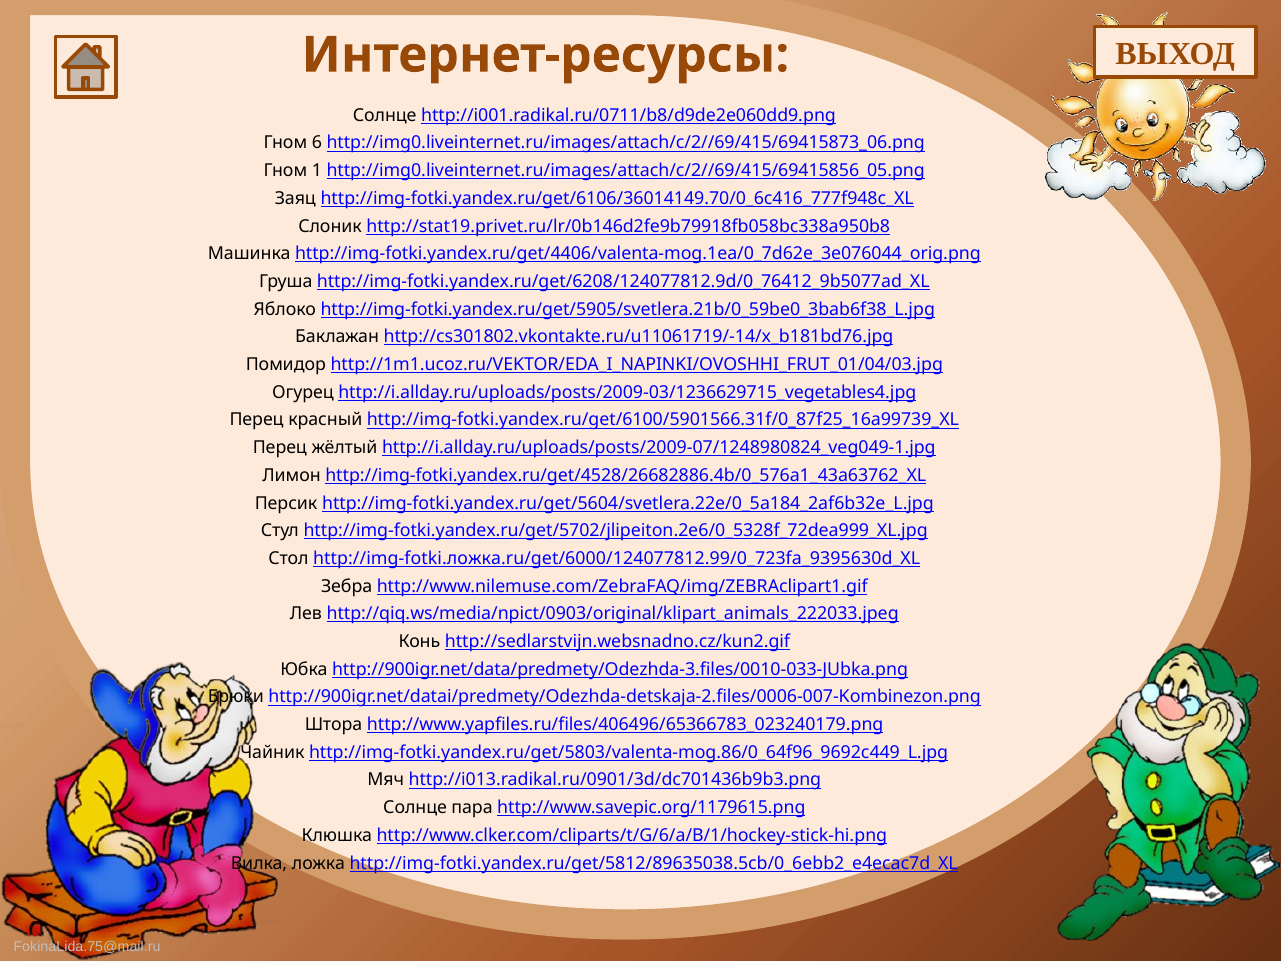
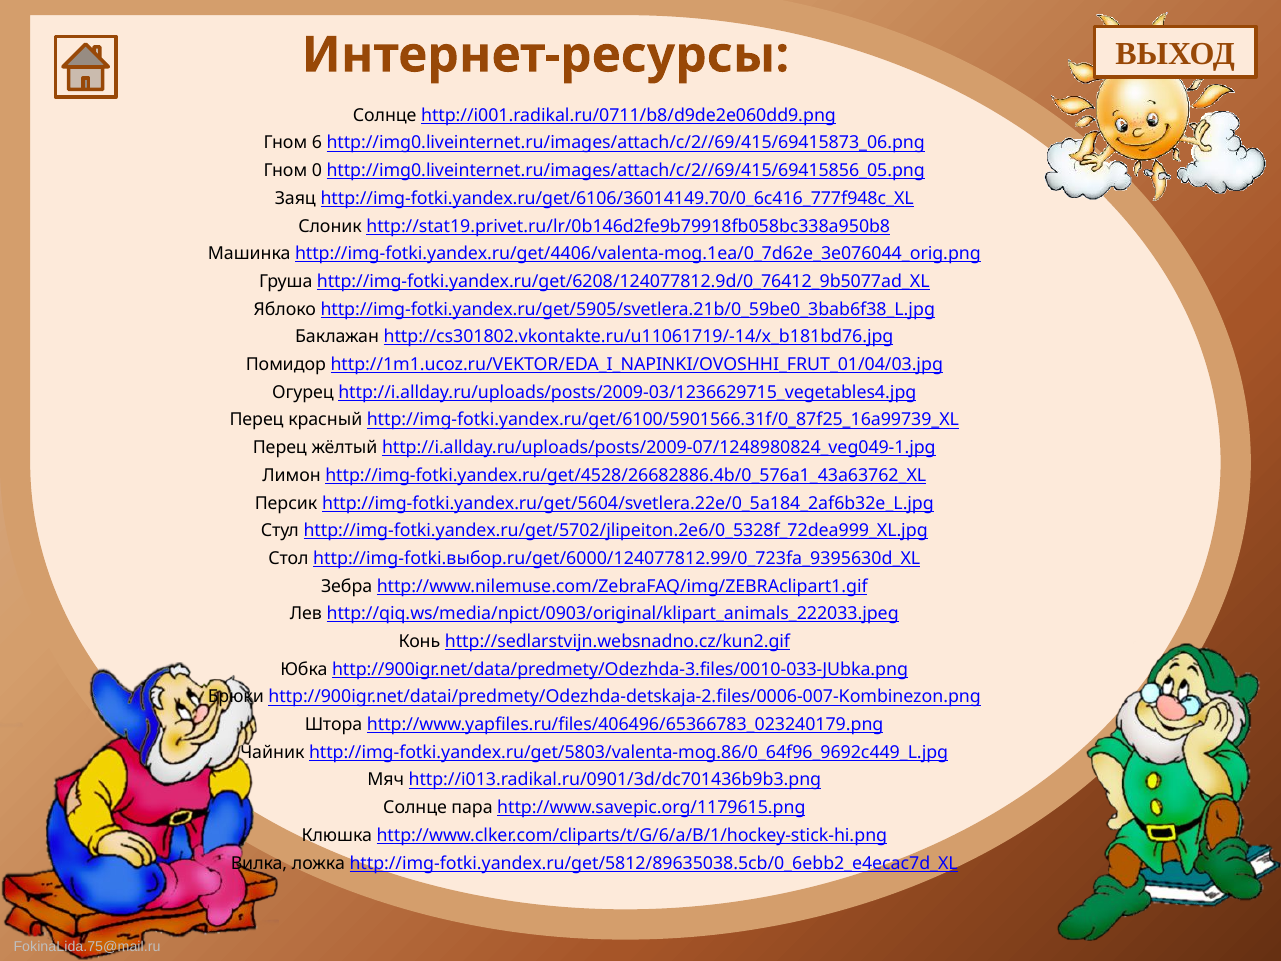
1: 1 -> 0 (317, 171)
http://img-fotki.ложка.ru/get/6000/124077812.99/0_723fa_9395630d_XL: http://img-fotki.ложка.ru/get/6000/124077812.99/0_723fa_9395630d_XL -> http://img-fotki.выбор.ru/get/6000/124077812.99/0_723fa_9395630d_XL (617, 558)
